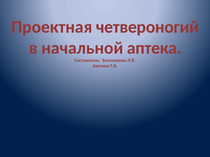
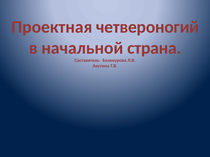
аптека: аптека -> страна (154, 48)
